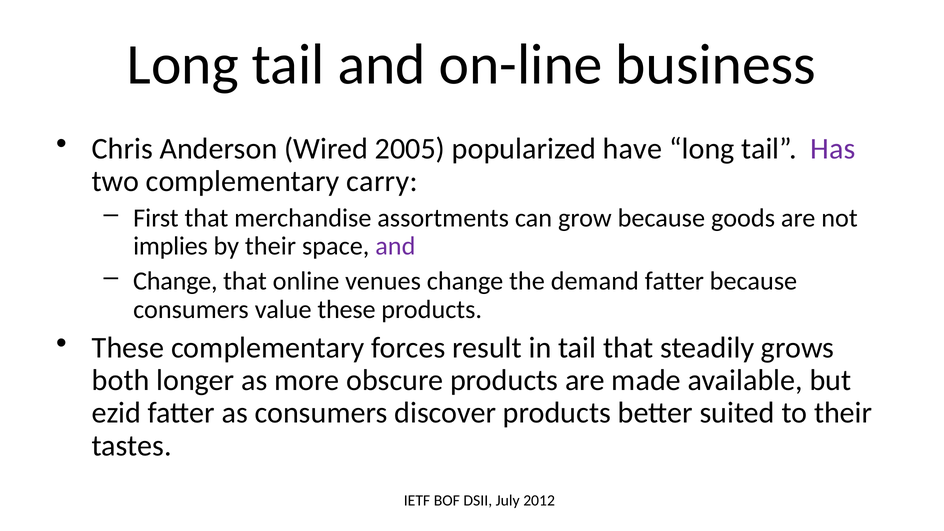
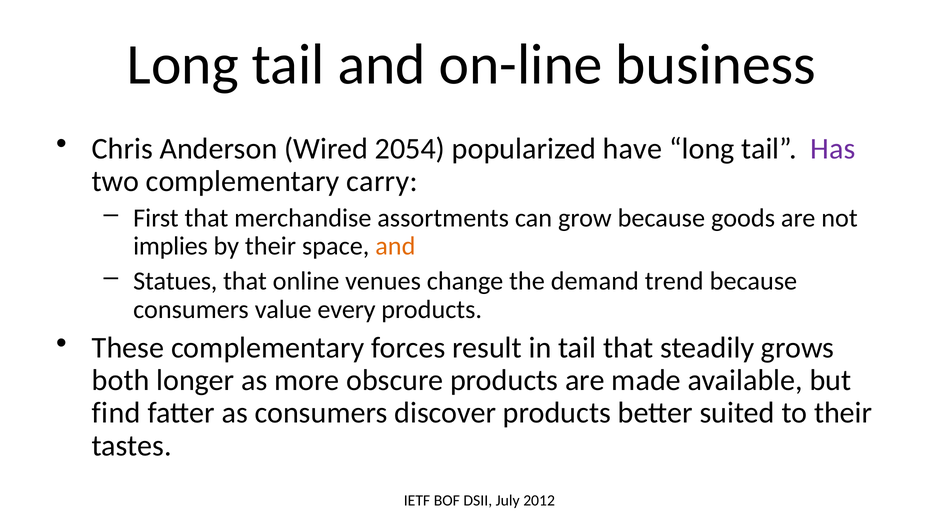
2005: 2005 -> 2054 (410, 149)
and colour: purple -> orange (395, 246)
Change: Change -> Statues (175, 281)
demand fatter: fatter -> trend (674, 281)
value these: these -> every (347, 309)
ezid: ezid -> find (116, 413)
